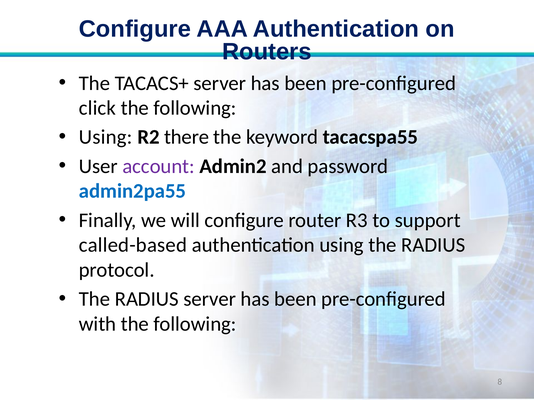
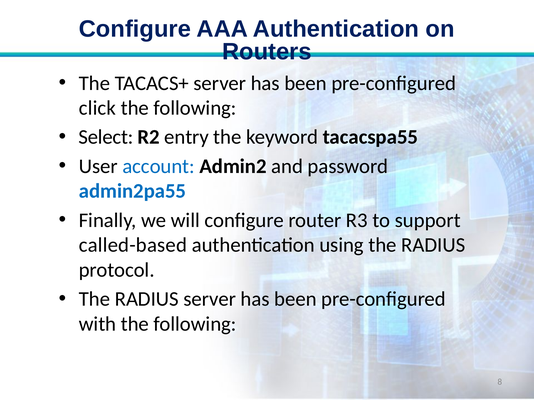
Using: Using -> Select (106, 137)
there: there -> entry (187, 137)
account colour: purple -> blue (159, 166)
